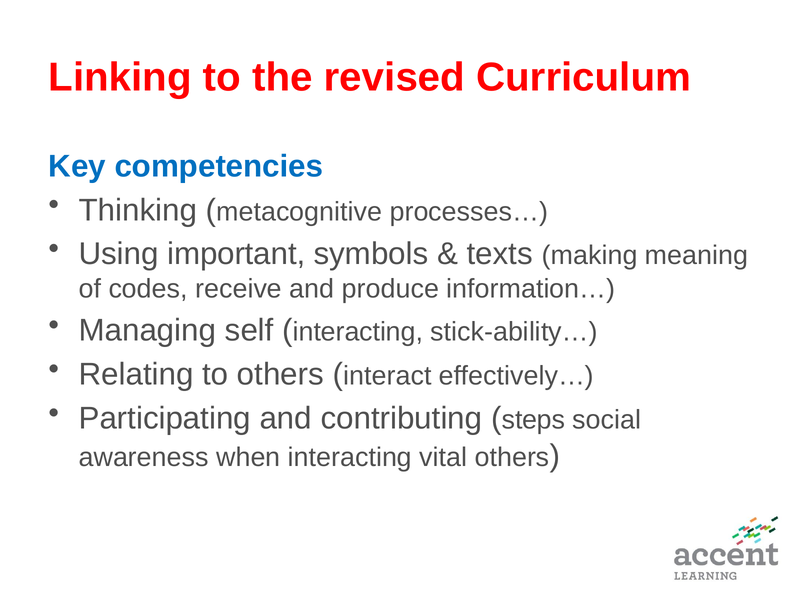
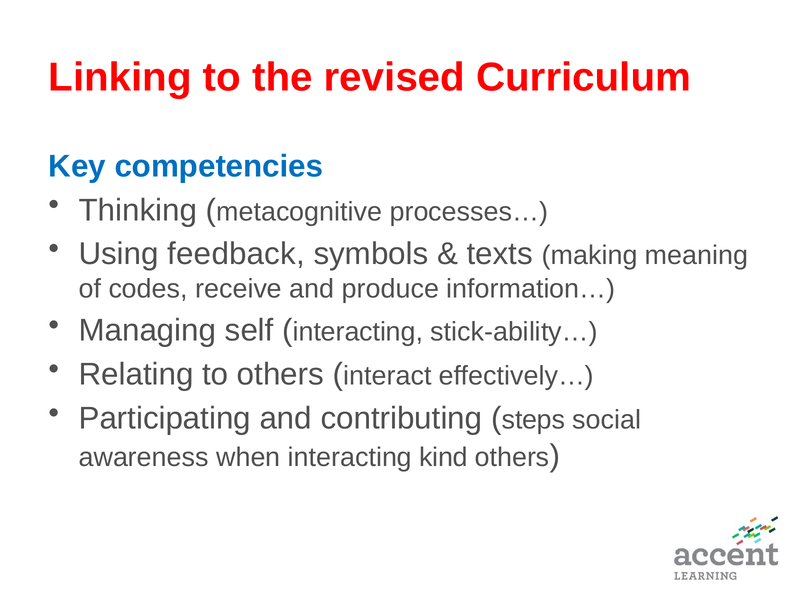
important: important -> feedback (236, 254)
vital: vital -> kind (443, 458)
